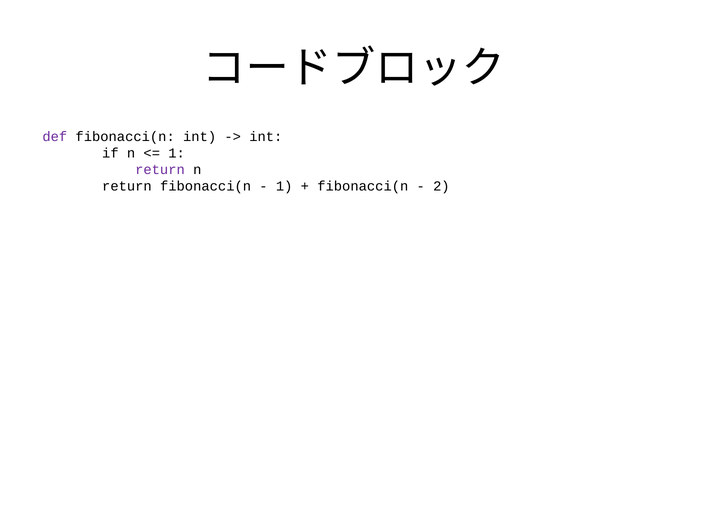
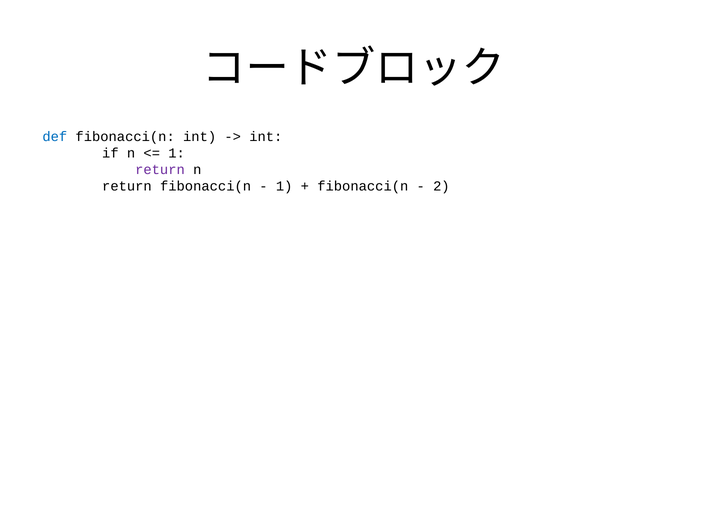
def colour: purple -> blue (55, 137)
